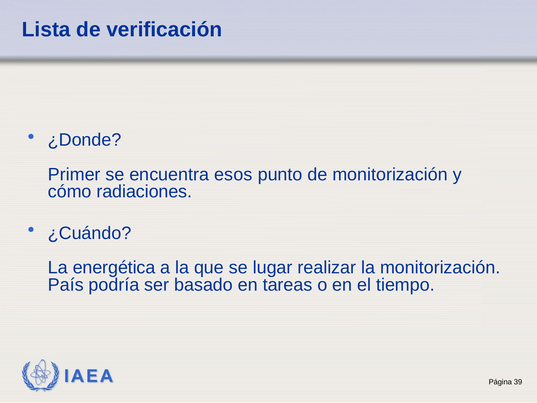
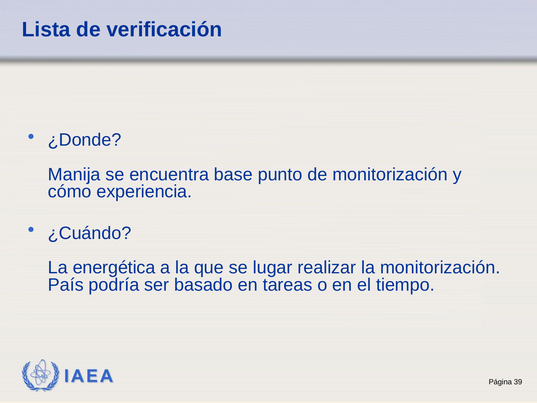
Primer: Primer -> Manija (74, 174)
esos: esos -> base (233, 174)
radiaciones: radiaciones -> experiencia (144, 192)
